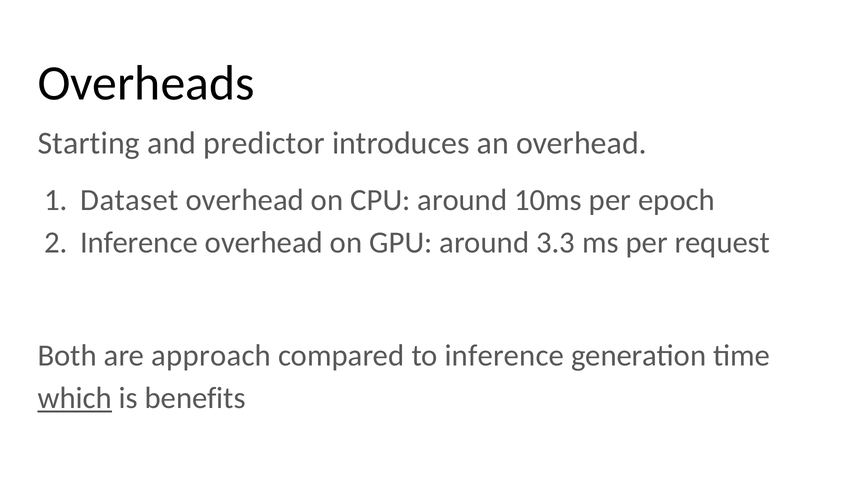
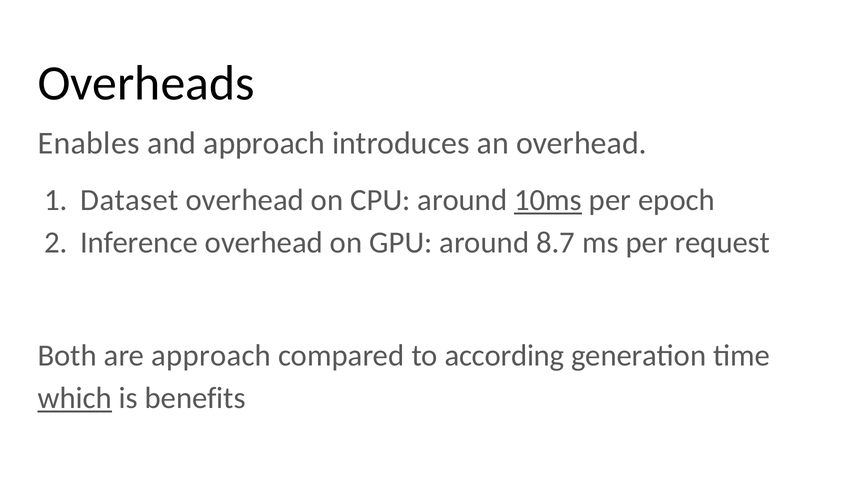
Starting: Starting -> Enables (89, 143)
and predictor: predictor -> approach (264, 143)
10ms underline: none -> present (548, 200)
3.3: 3.3 -> 8.7 (556, 243)
to inference: inference -> according (504, 356)
